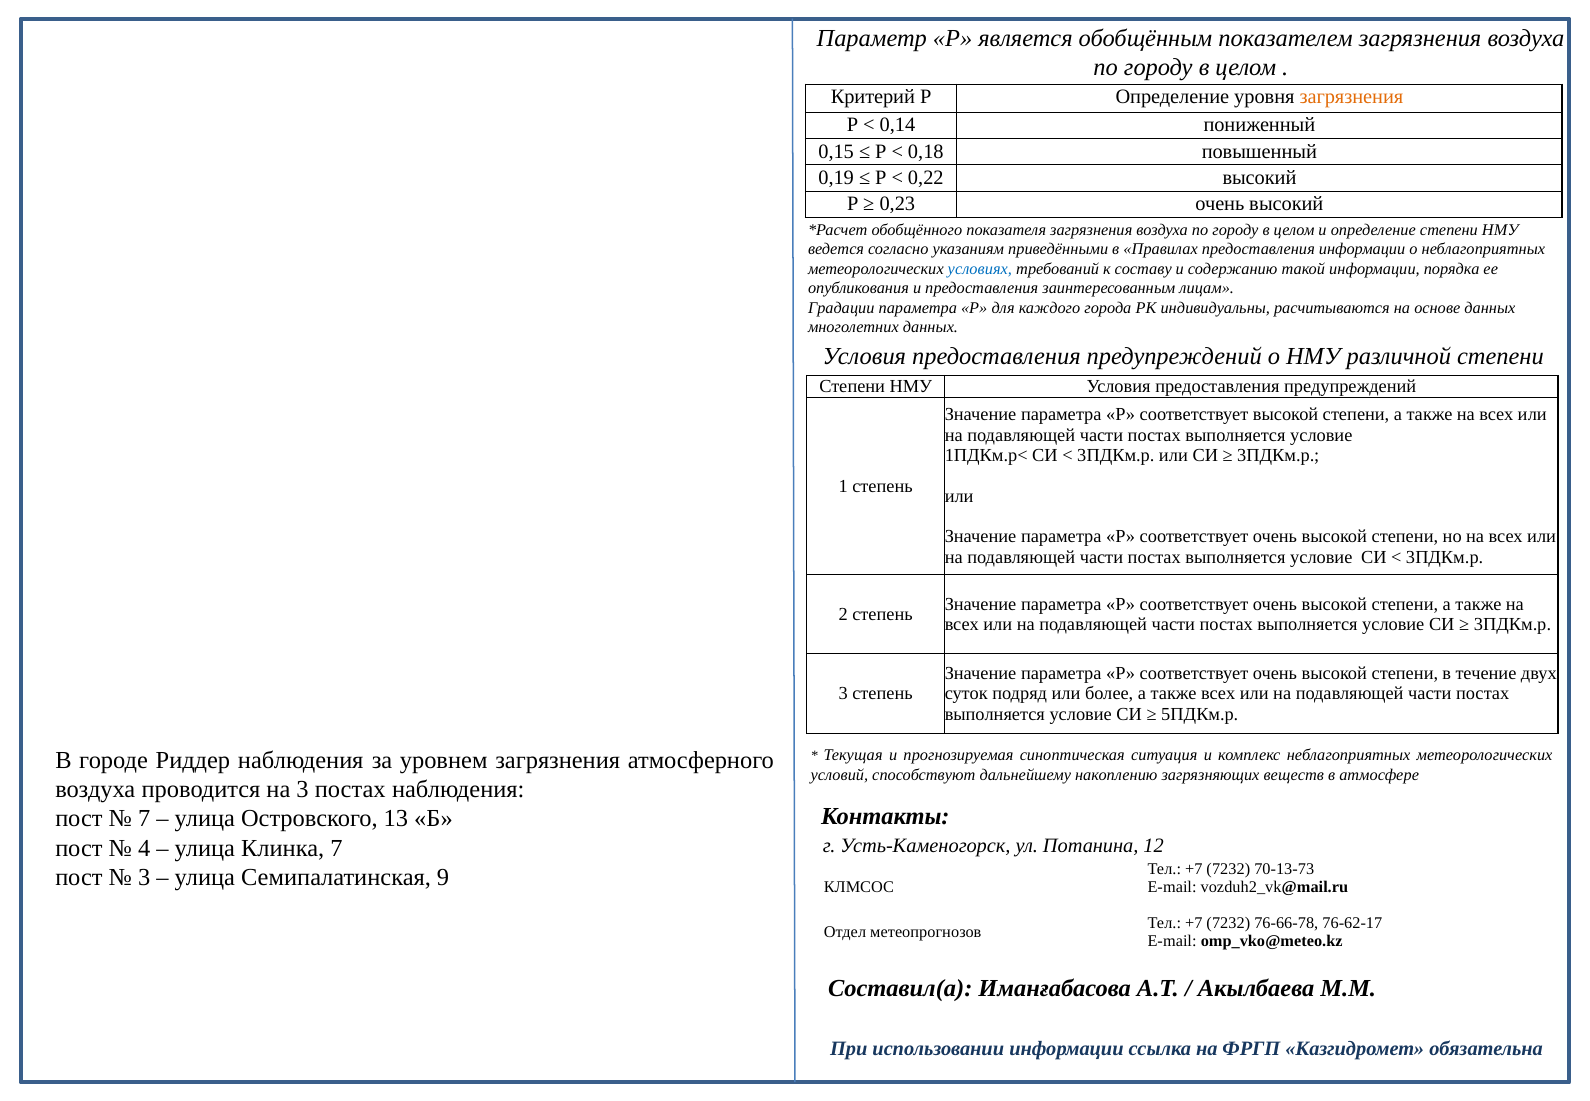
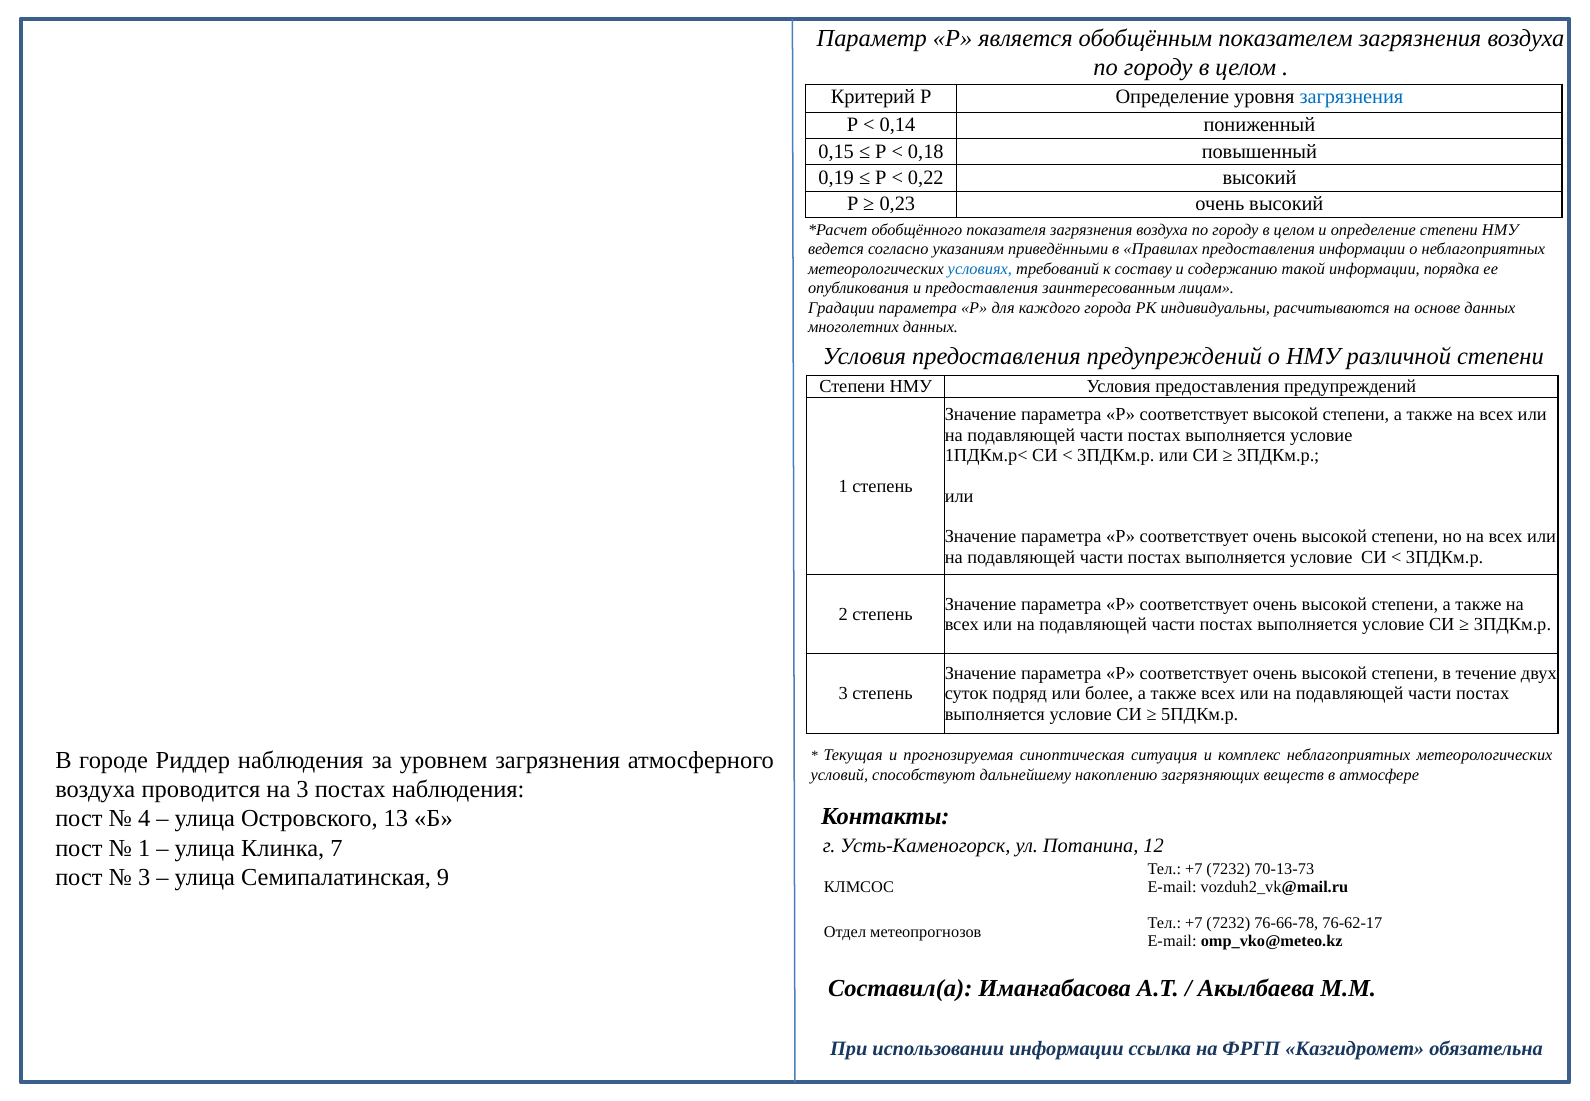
загрязнения colour: orange -> blue (1351, 97)
7: 7 -> 4 (144, 819)
4: 4 -> 1 (144, 848)
